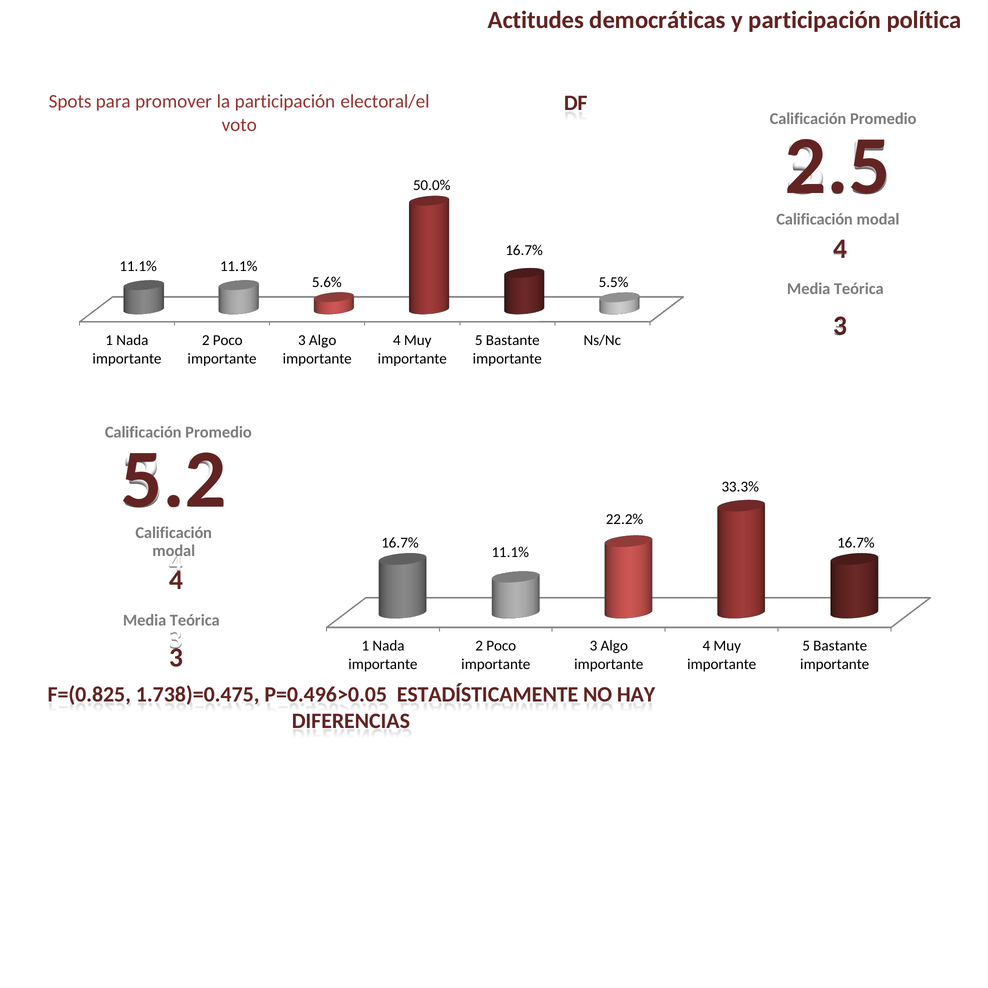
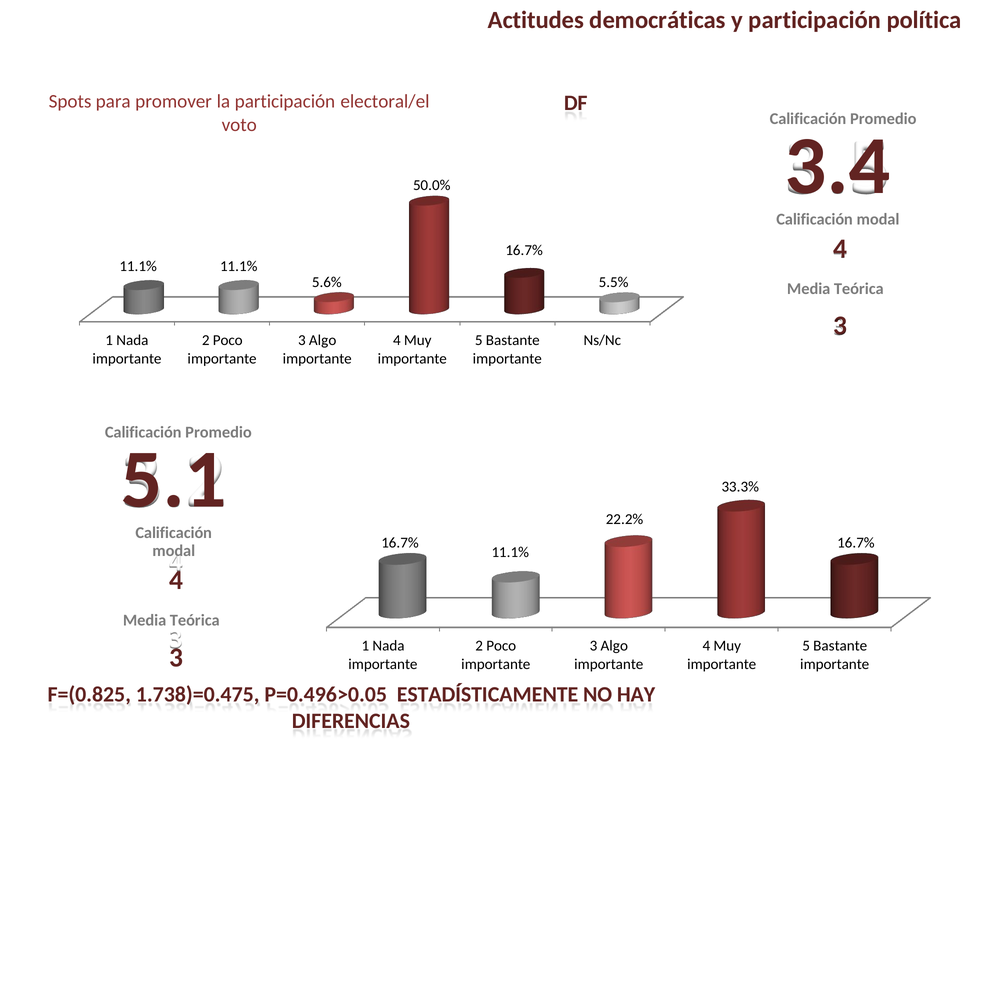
2.5: 2.5 -> 3.4 (838, 166)
5.2: 5.2 -> 5.1 (174, 480)
